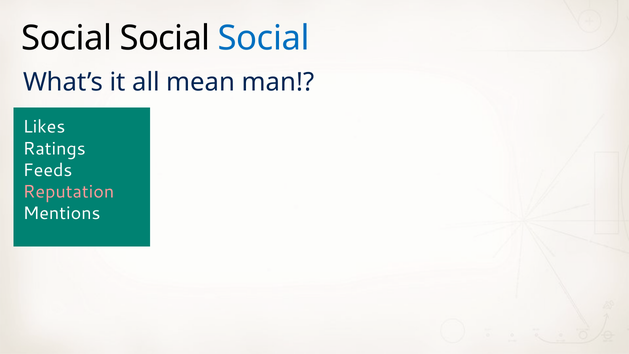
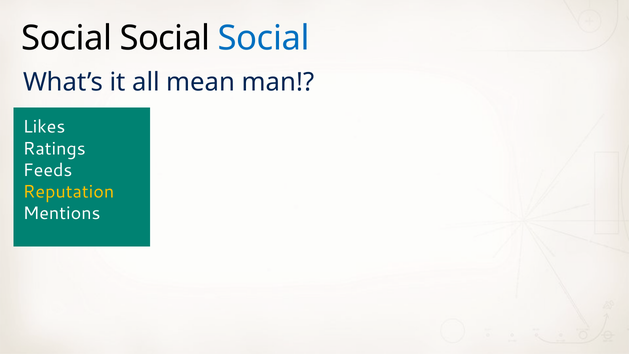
Reputation colour: pink -> yellow (69, 192)
